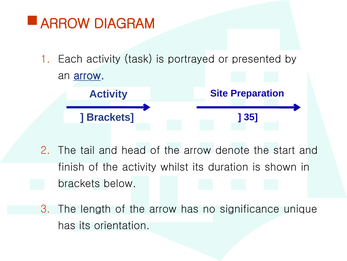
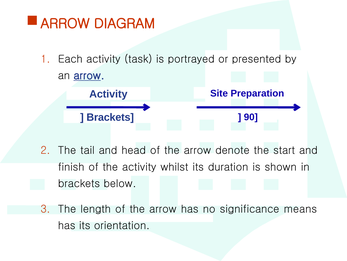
35: 35 -> 90 (251, 117)
unique: unique -> means (300, 208)
